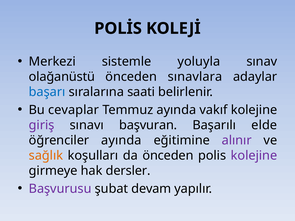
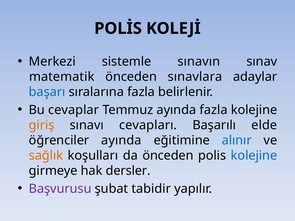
yoluyla: yoluyla -> sınavın (199, 62)
olağanüstü: olağanüstü -> matematik (62, 77)
sıralarına saati: saati -> fazla (141, 92)
ayında vakıf: vakıf -> fazla (214, 110)
giriş colour: purple -> orange (42, 125)
başvuran: başvuran -> cevapları (148, 125)
alınır colour: purple -> blue (237, 140)
kolejine colour: purple -> blue (254, 156)
devam: devam -> tabidir (151, 189)
